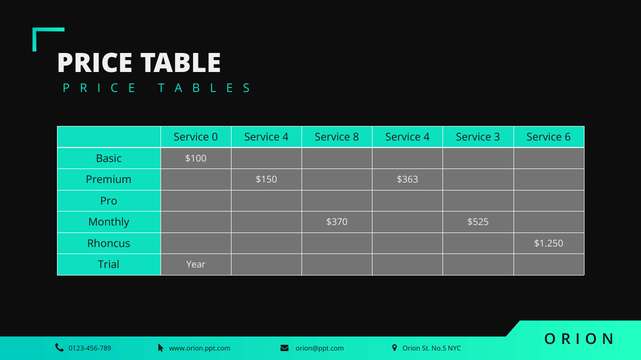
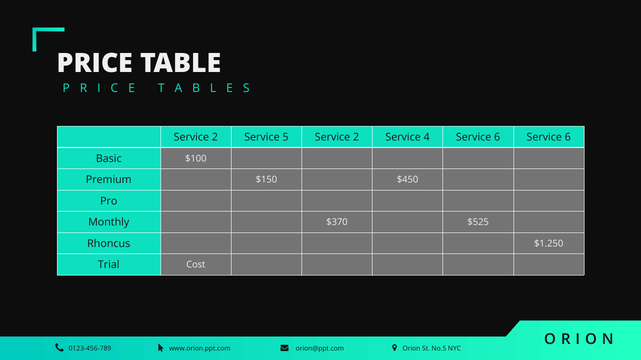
0: 0 -> 2 (215, 138)
4: 4 -> 5 (285, 138)
8: 8 -> 2 (356, 138)
4 Service 3: 3 -> 6 (497, 138)
$363: $363 -> $450 (408, 180)
Year: Year -> Cost (196, 265)
